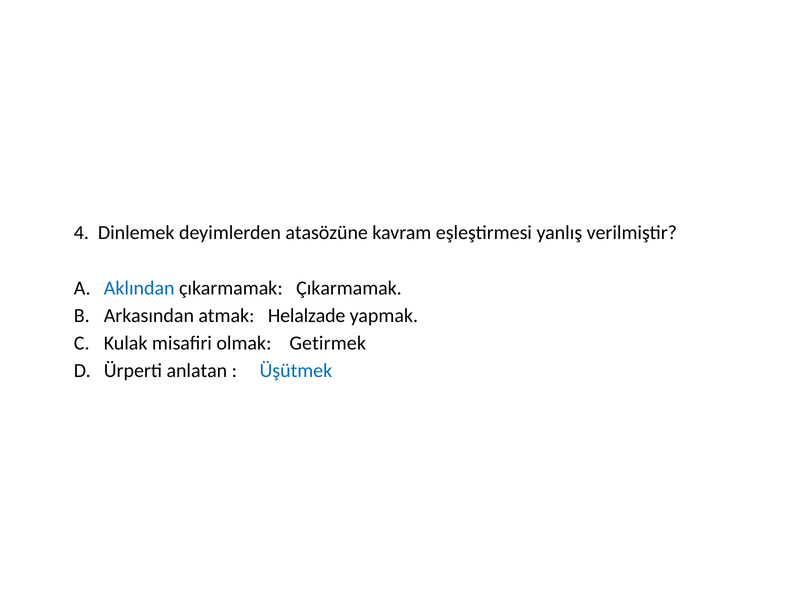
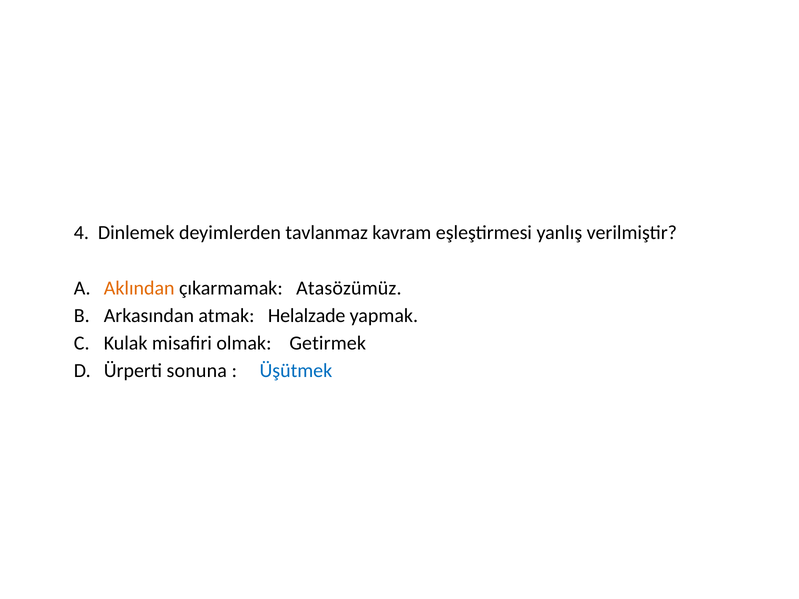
atasözüne: atasözüne -> tavlanmaz (327, 233)
Aklından colour: blue -> orange (139, 288)
çıkarmamak Çıkarmamak: Çıkarmamak -> Atasözümüz (349, 288)
anlatan: anlatan -> sonuna (197, 371)
